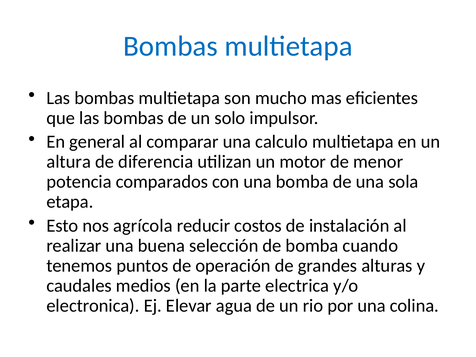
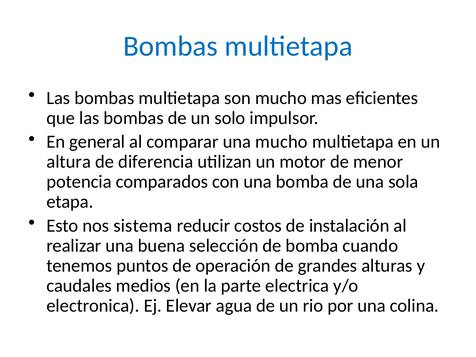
una calculo: calculo -> mucho (281, 142)
agrícola: agrícola -> sistema (143, 226)
